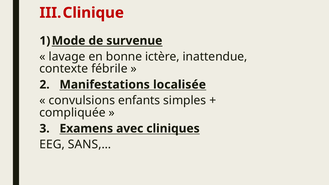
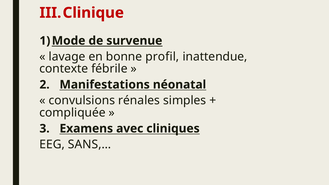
ictère: ictère -> profil (162, 57)
localisée: localisée -> néonatal (180, 85)
enfants: enfants -> rénales (139, 101)
